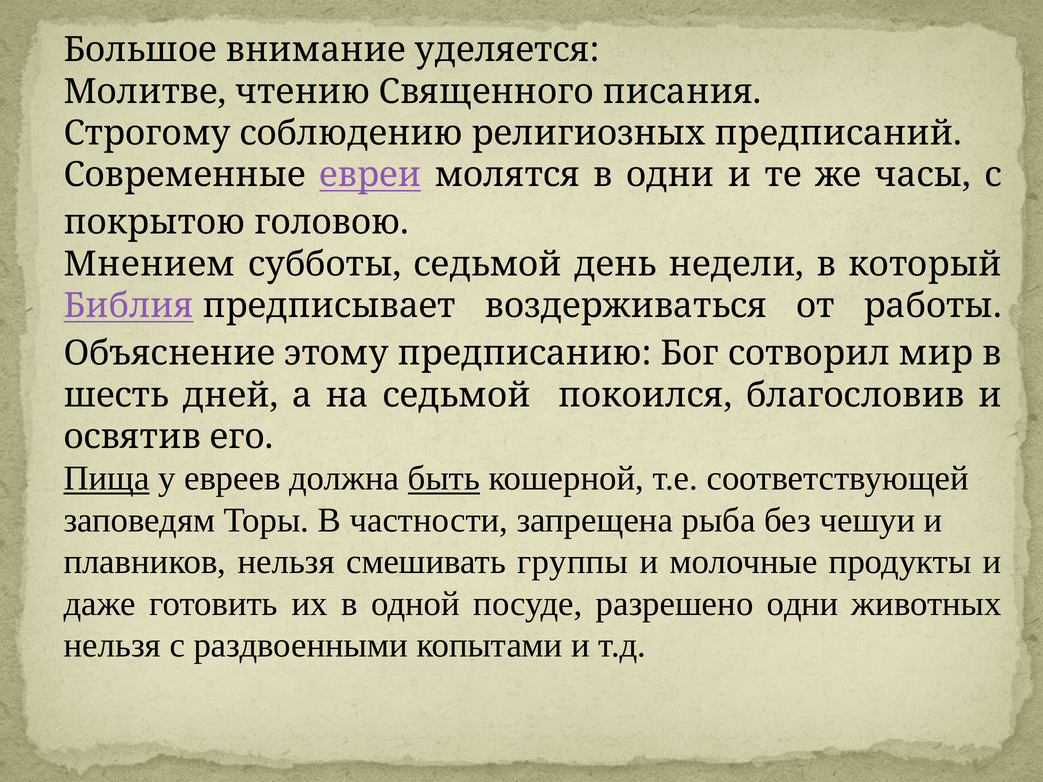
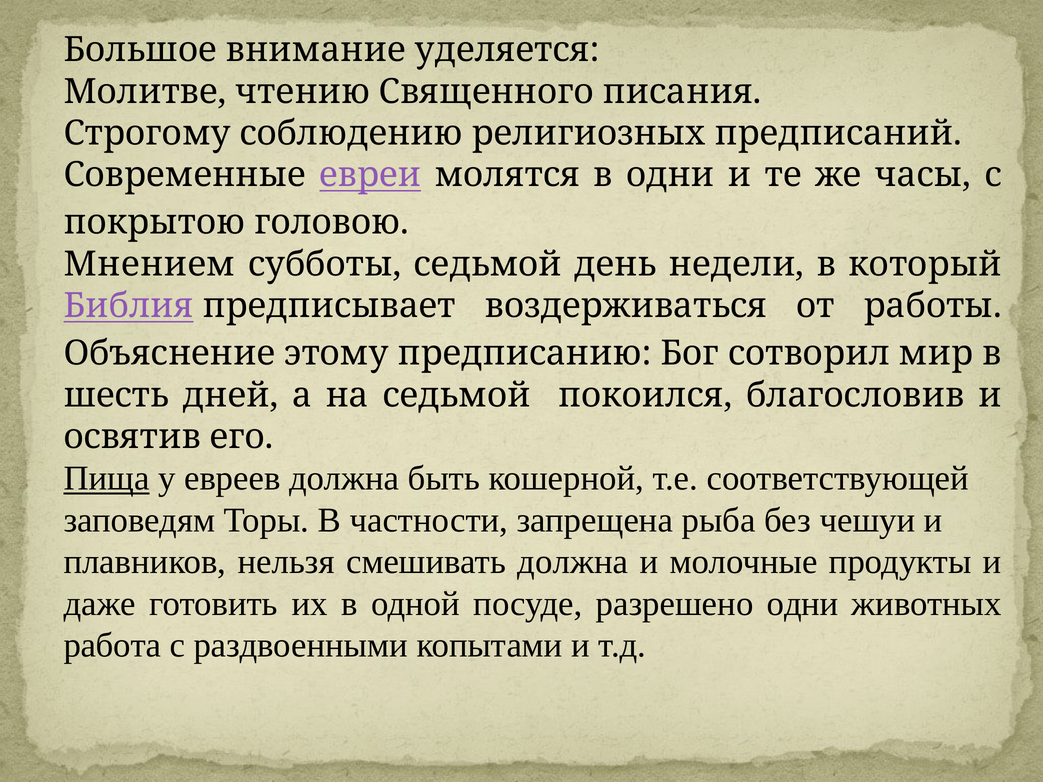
быть underline: present -> none (444, 479)
смешивать группы: группы -> должна (573, 562)
нельзя: нельзя -> работа (112, 645)
